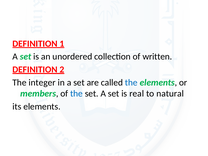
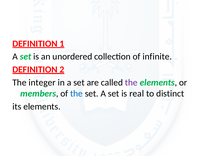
written: written -> infinite (157, 57)
the colour: blue -> purple (131, 82)
natural: natural -> distinct (170, 94)
